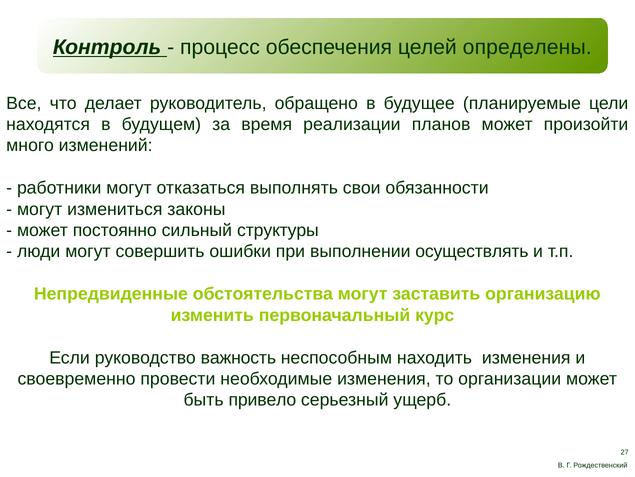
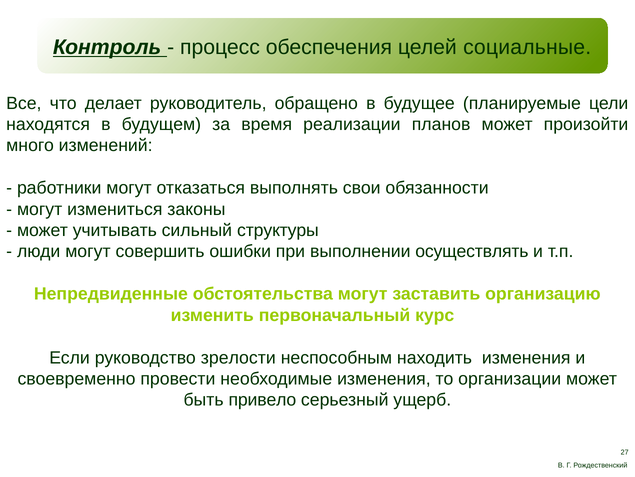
определены: определены -> социальные (527, 47)
постоянно: постоянно -> учитывать (115, 230)
важность: важность -> зрелости (238, 357)
